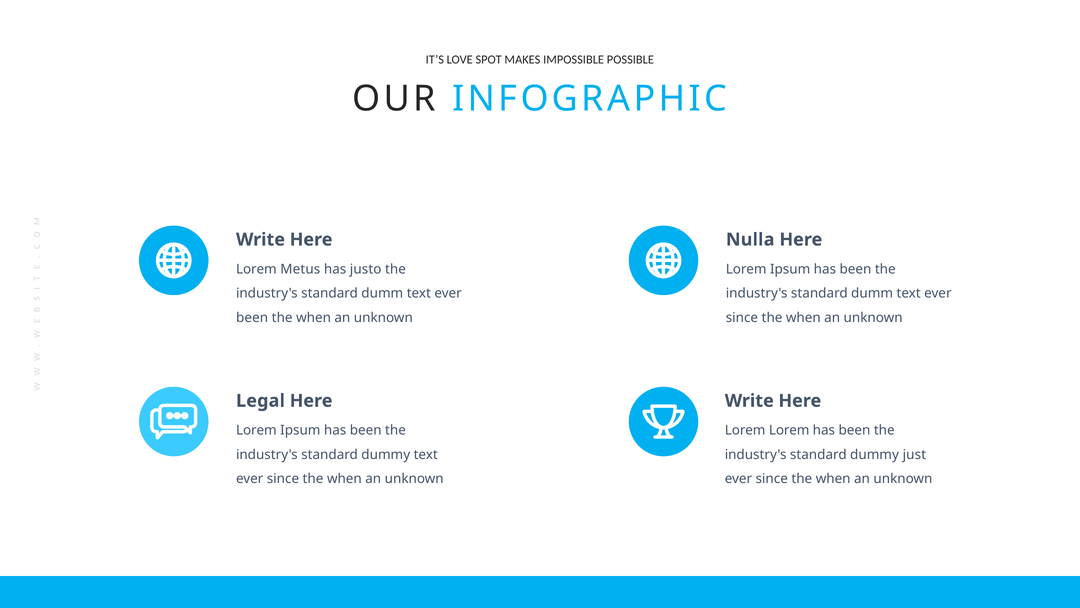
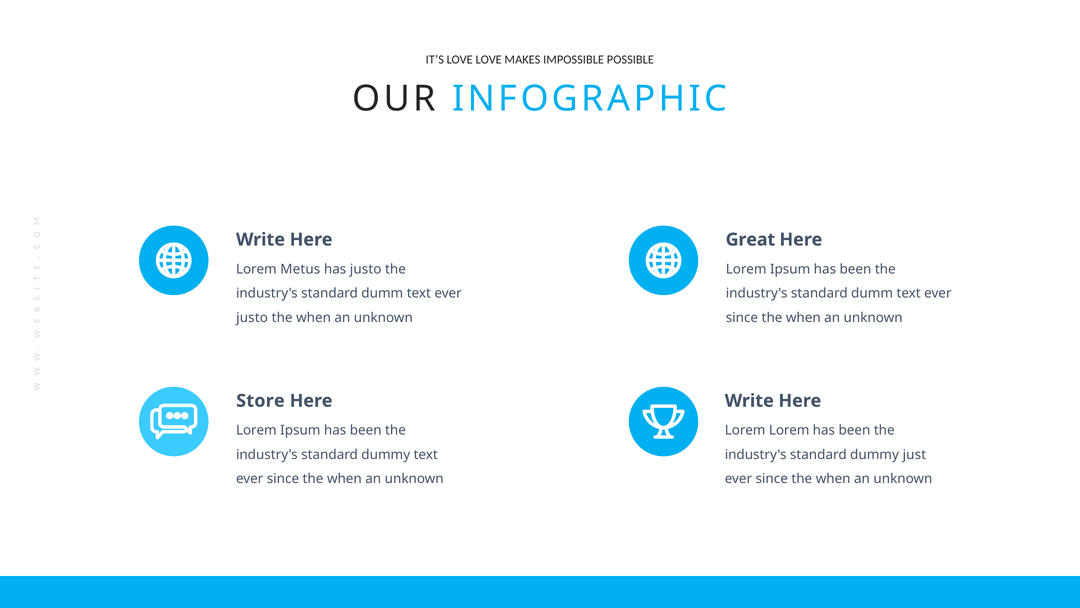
LOVE SPOT: SPOT -> LOVE (489, 60)
Nulla: Nulla -> Great (750, 239)
been: been -> justo (252, 317)
Legal: Legal -> Store (260, 400)
